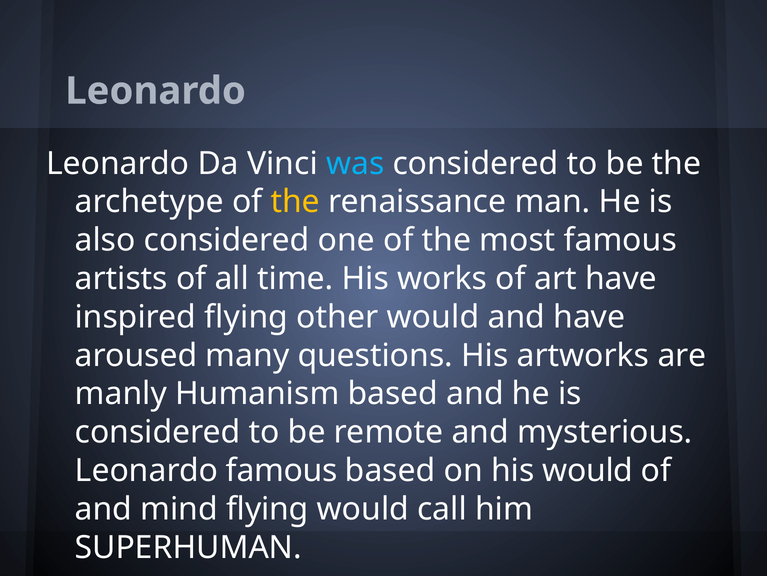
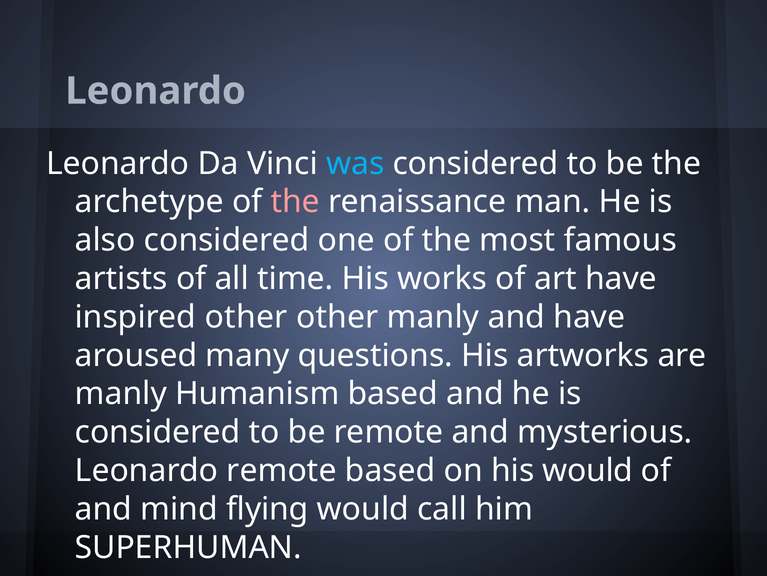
the colour: yellow -> pink (295, 202)
inspired flying: flying -> other (246, 317)
other would: would -> manly (433, 317)
Leonardo famous: famous -> remote (281, 470)
